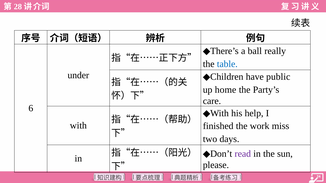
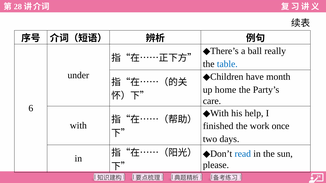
public: public -> month (278, 77)
miss: miss -> once (281, 126)
read colour: purple -> blue (243, 154)
